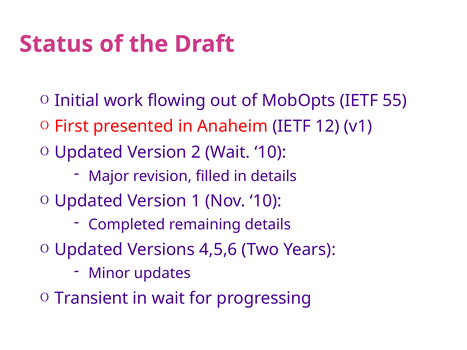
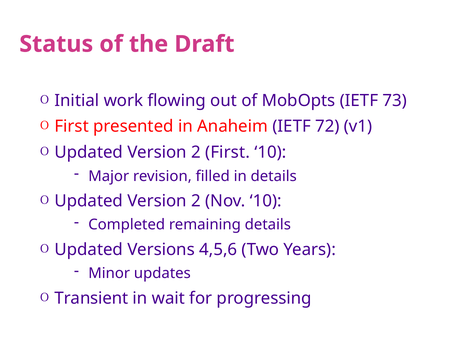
55: 55 -> 73 (395, 101)
12: 12 -> 72 (327, 127)
2 Wait: Wait -> First (228, 152)
1: 1 -> 2 (196, 201)
